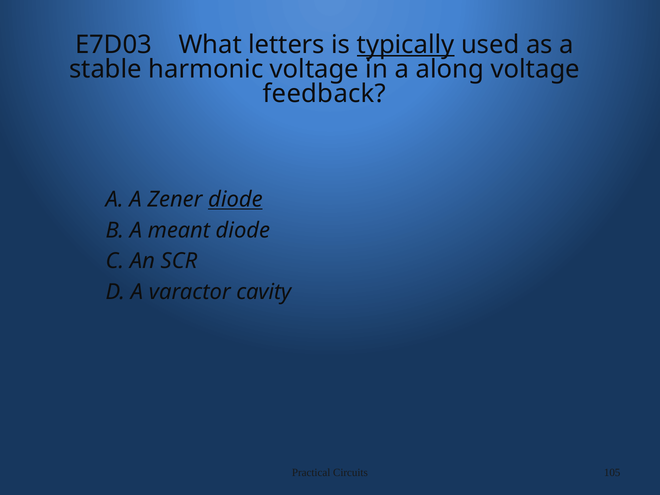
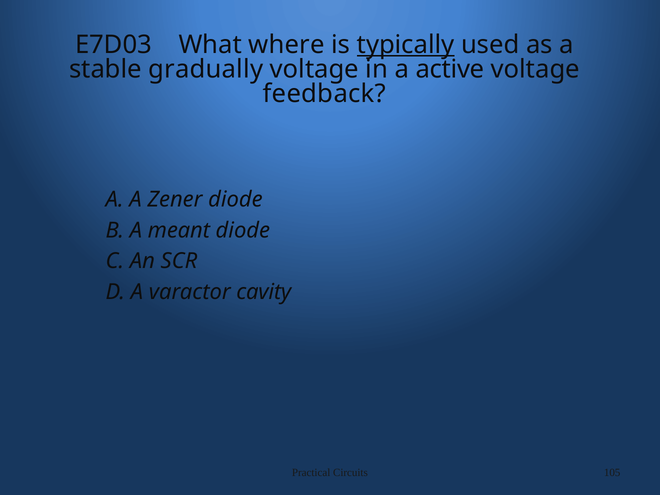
letters: letters -> where (287, 45)
harmonic: harmonic -> gradually (206, 69)
along: along -> active (450, 69)
diode underline: present -> none (235, 200)
